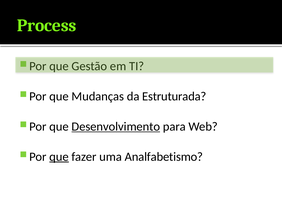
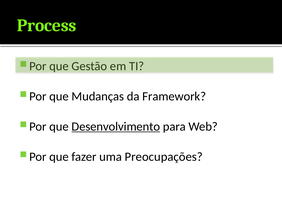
Estruturada: Estruturada -> Framework (174, 96)
que underline: present -> none (59, 156)
Analfabetismo: Analfabetismo -> Preocupações (164, 156)
